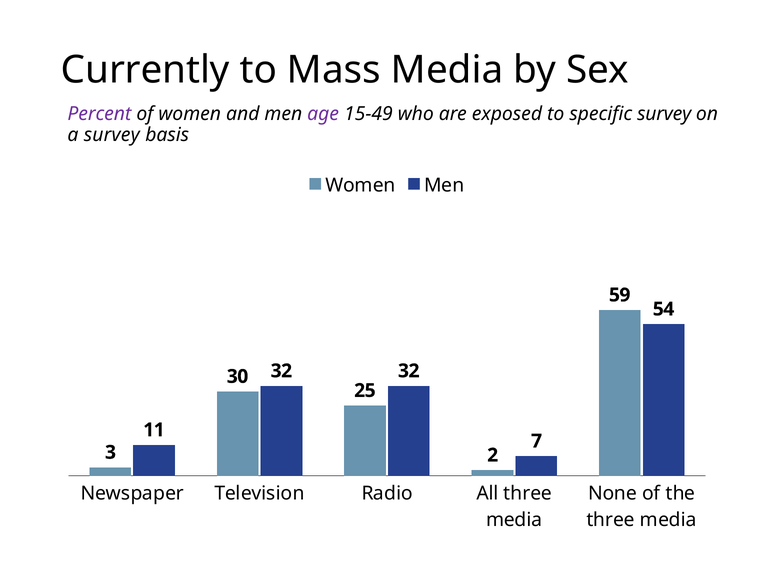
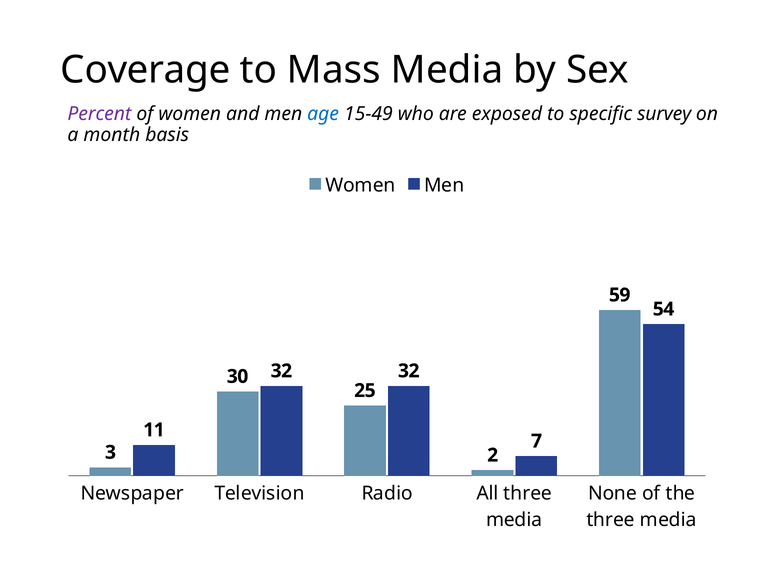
Currently: Currently -> Coverage (145, 70)
age colour: purple -> blue (323, 114)
a survey: survey -> month (112, 135)
